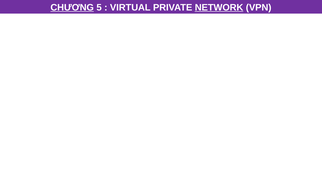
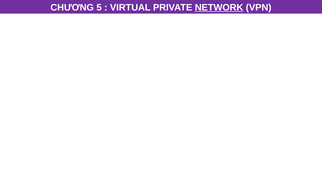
CHƯƠNG underline: present -> none (72, 7)
